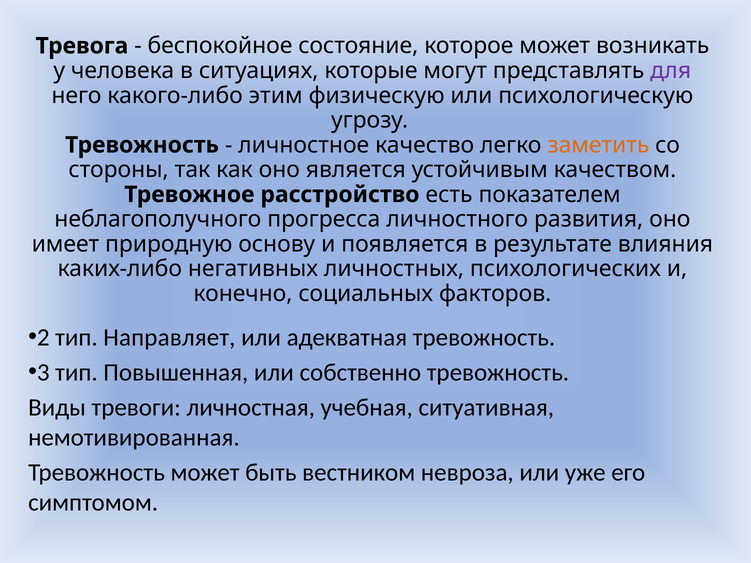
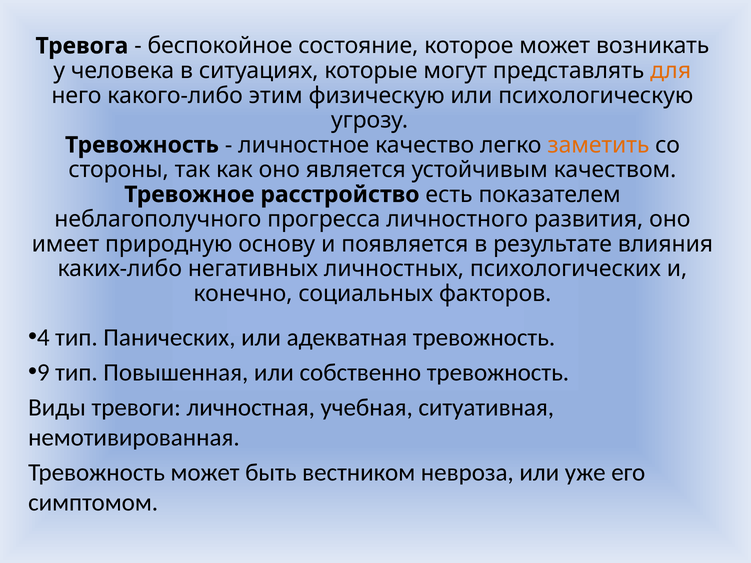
для colour: purple -> orange (671, 71)
2: 2 -> 4 (43, 338)
Направляет: Направляет -> Панических (169, 338)
3: 3 -> 9 (43, 373)
